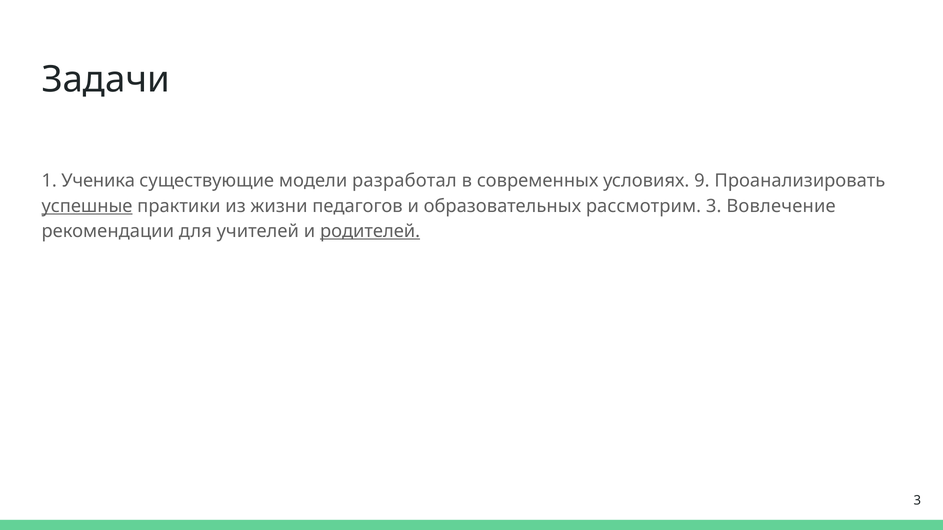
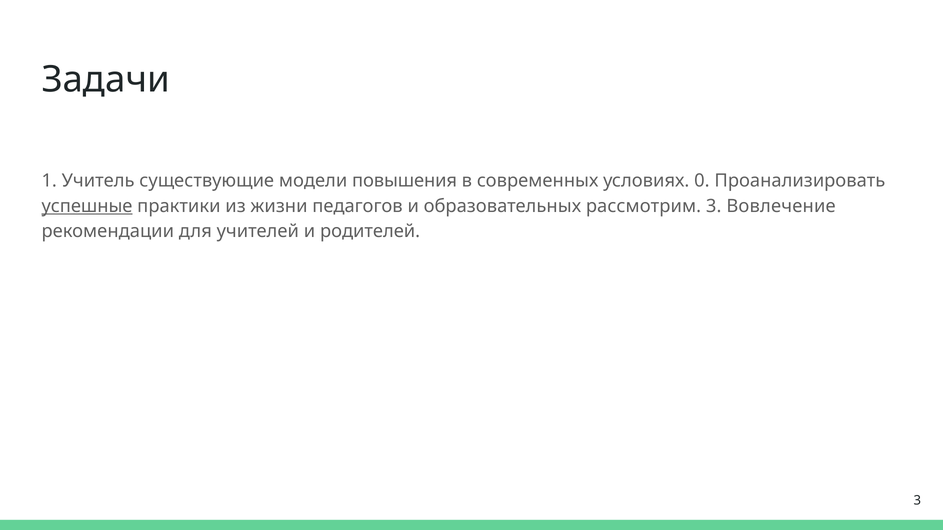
Ученика: Ученика -> Учитель (98, 181)
разработал: разработал -> повышения (405, 181)
9: 9 -> 0 (702, 181)
родителей underline: present -> none (370, 231)
